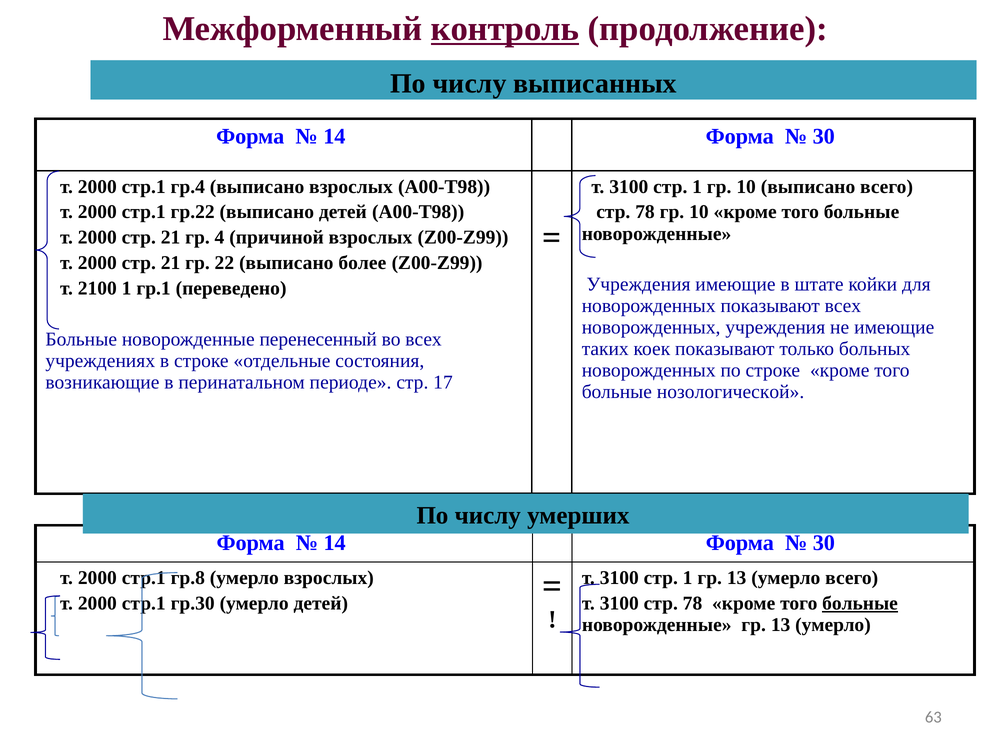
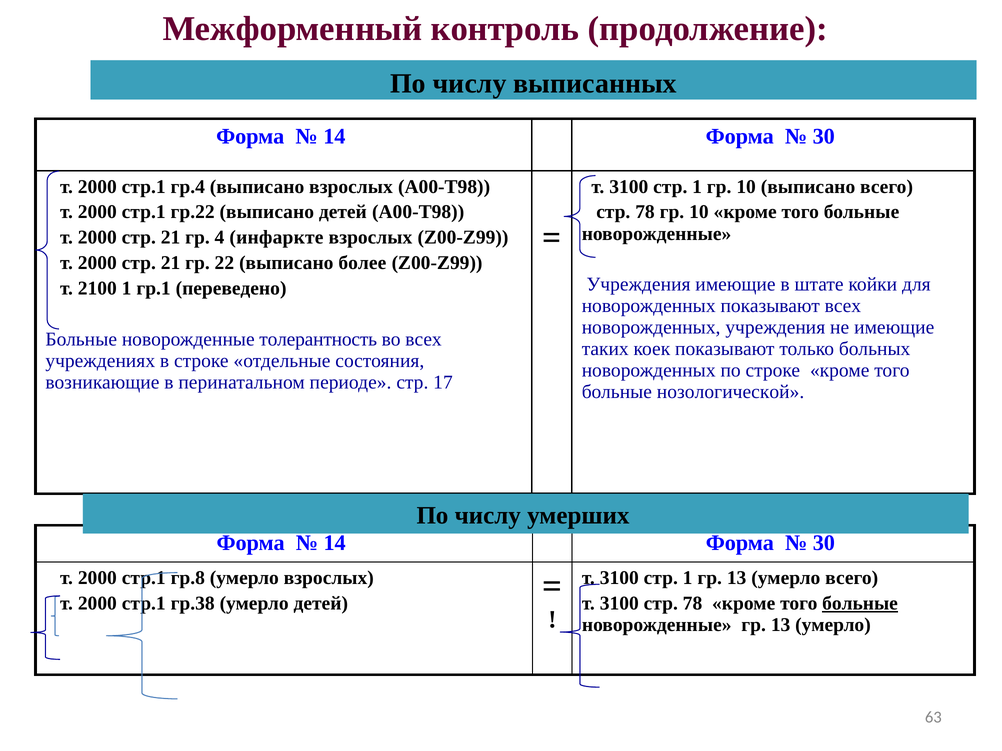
контроль underline: present -> none (505, 29)
причиной: причиной -> инфаркте (276, 238)
перенесенный: перенесенный -> толерантность (318, 339)
гр.30: гр.30 -> гр.38 (193, 604)
